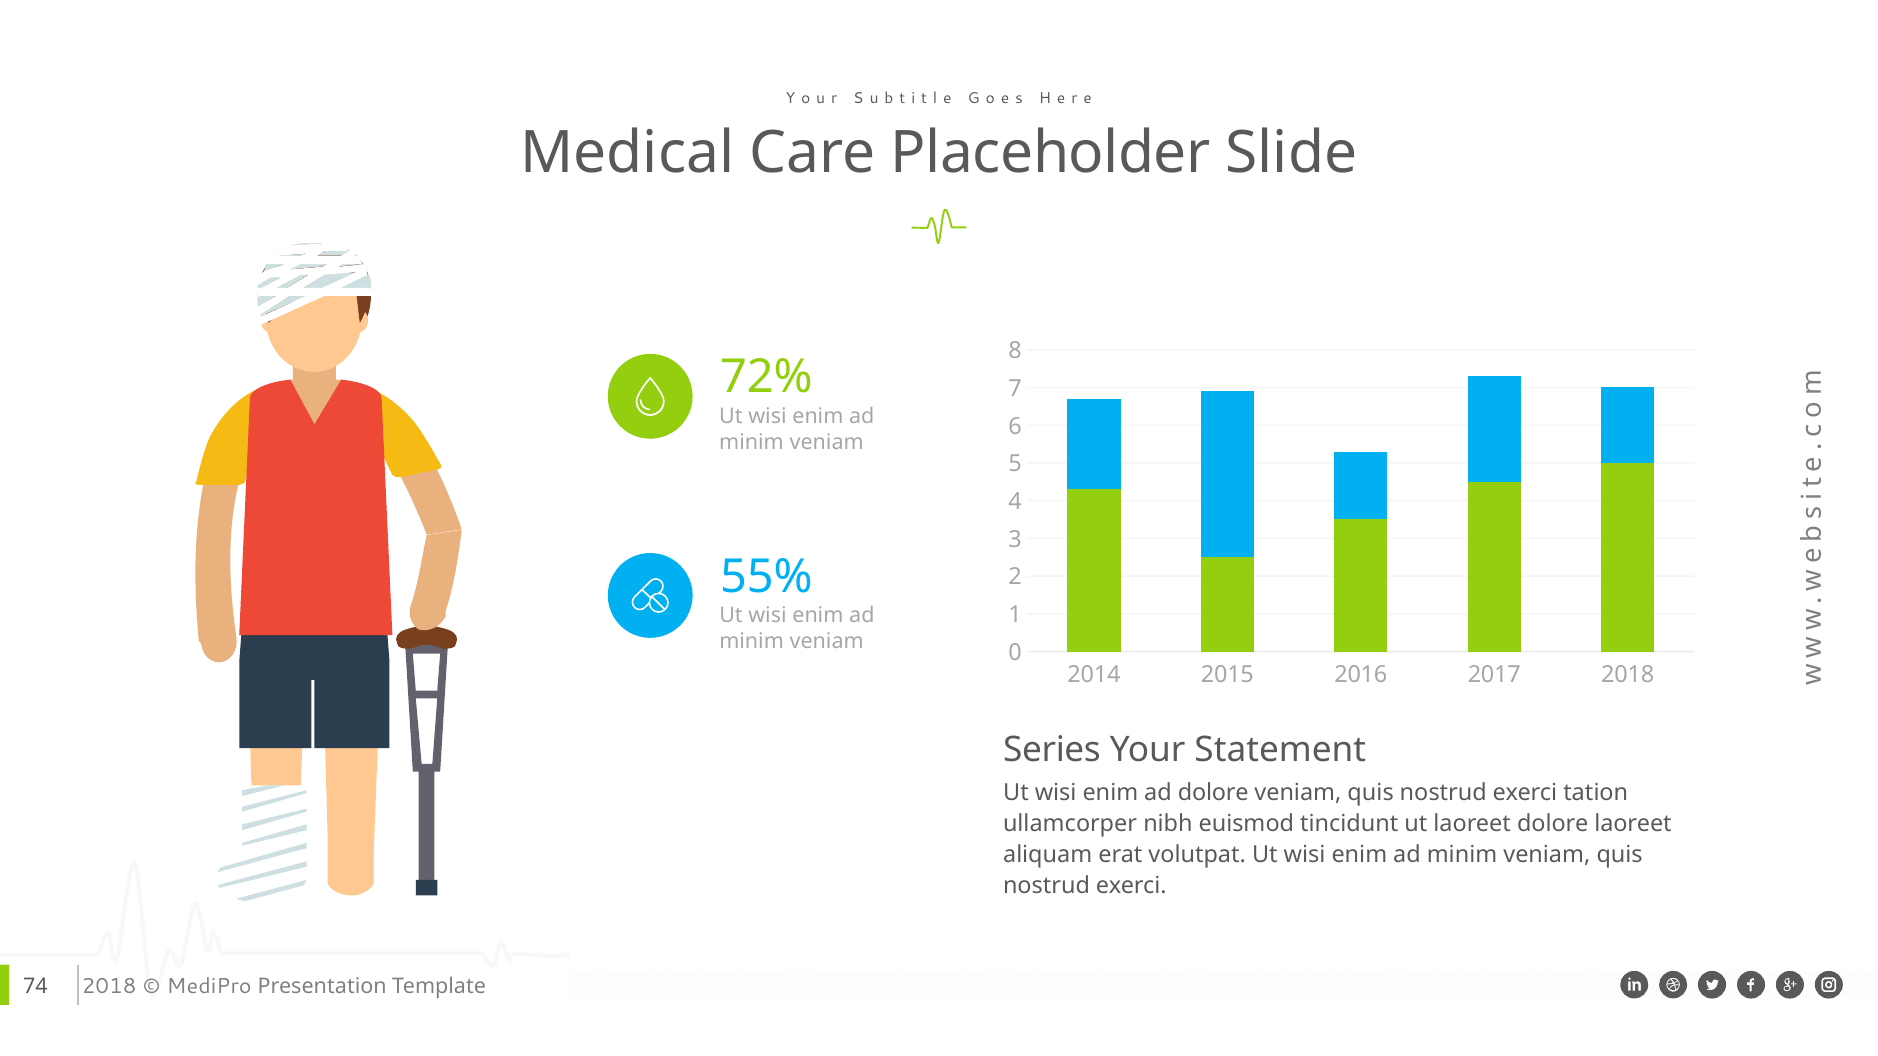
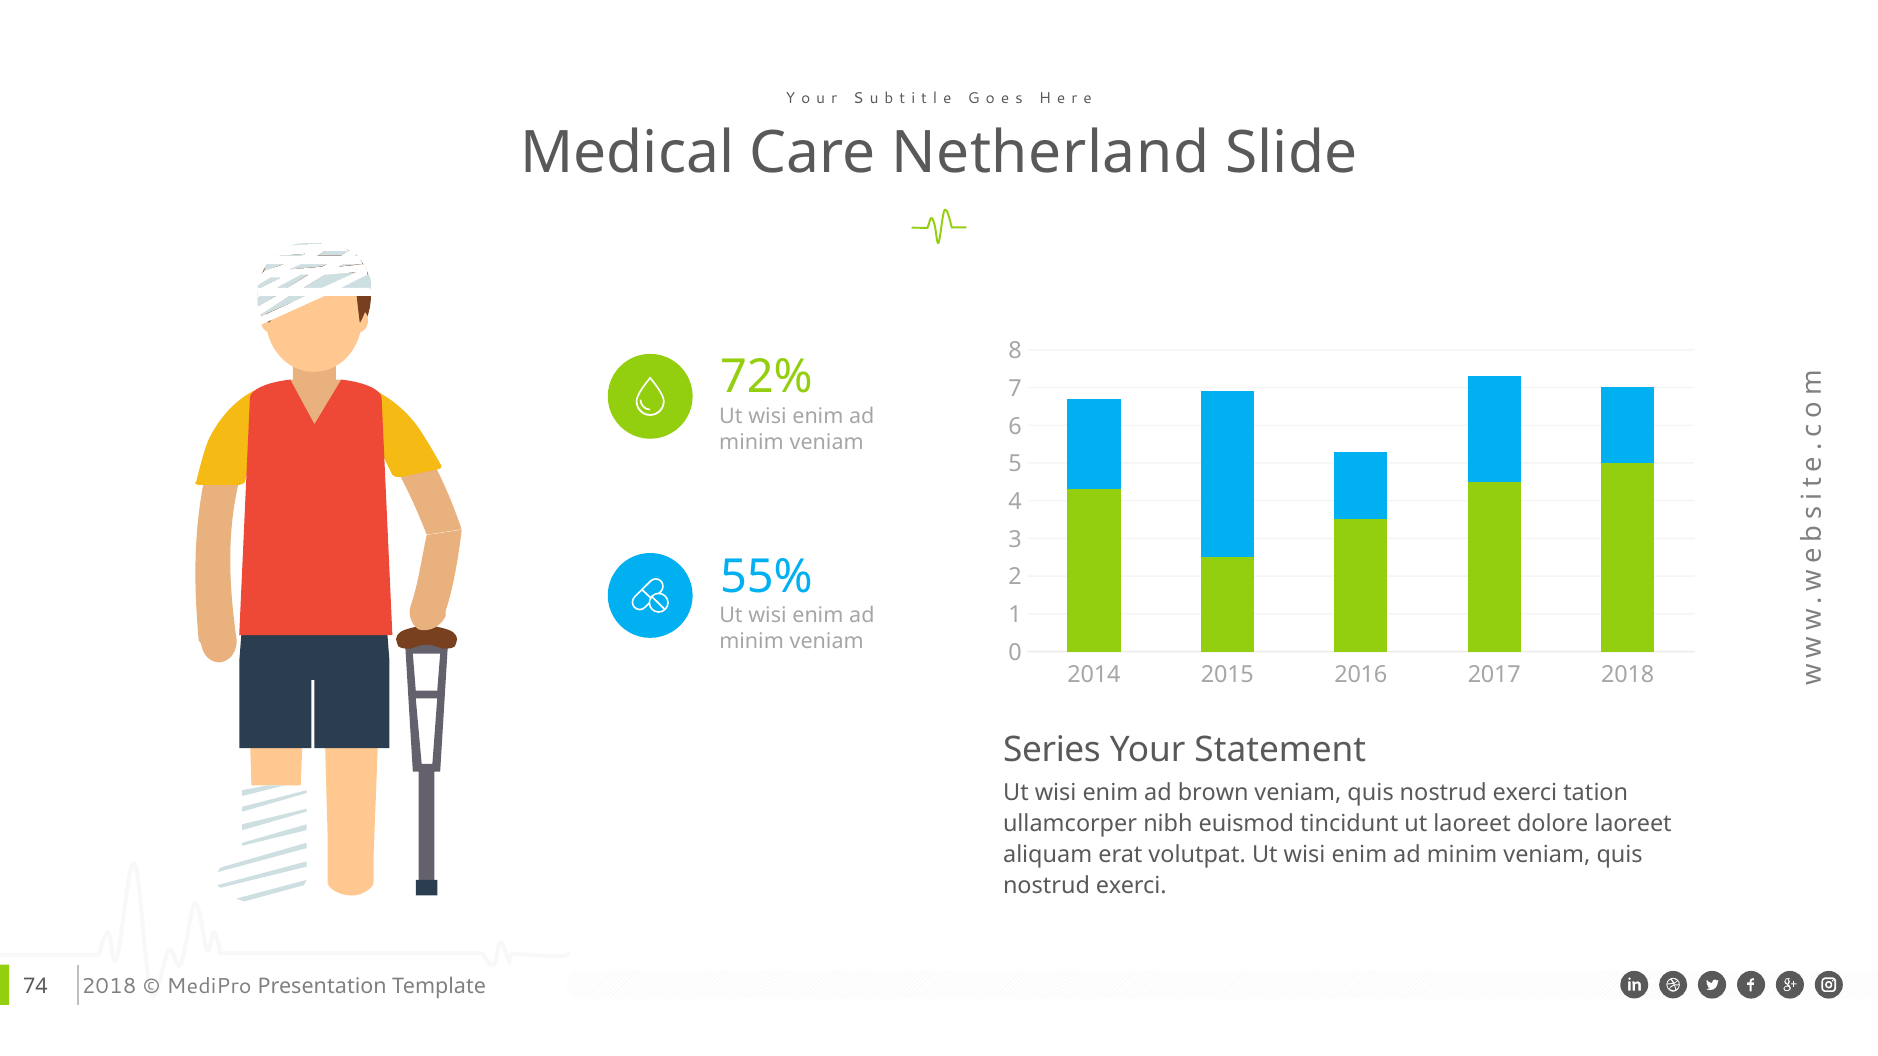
Placeholder: Placeholder -> Netherland (1050, 153)
ad dolore: dolore -> brown (1213, 793)
